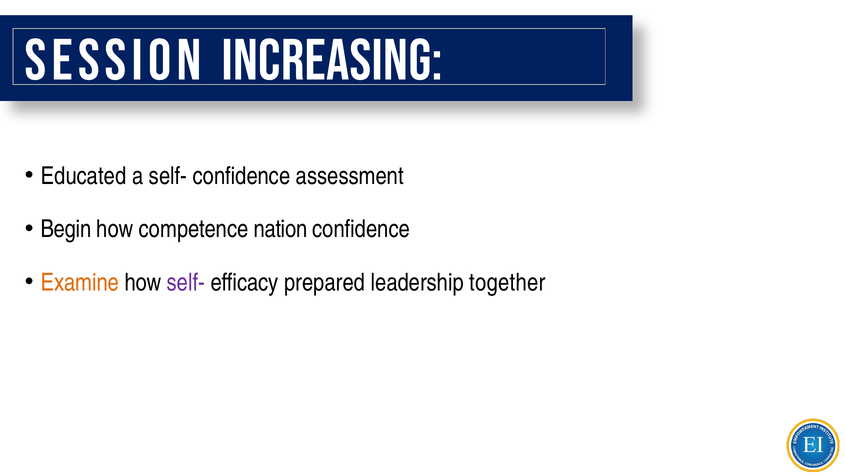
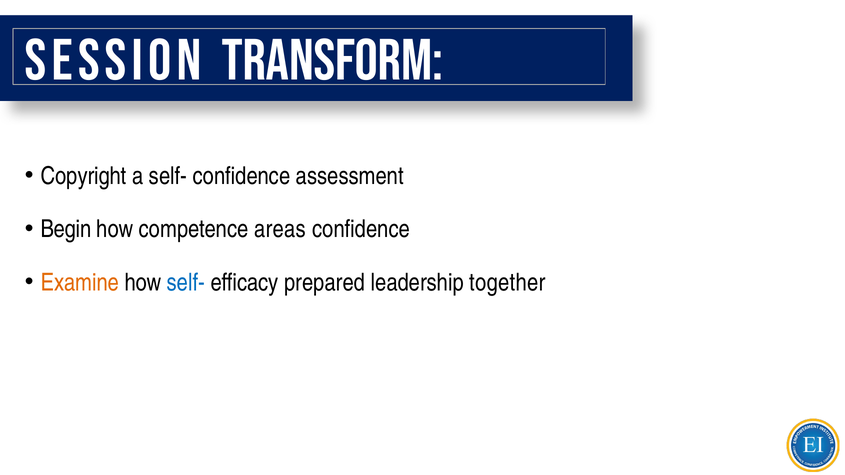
INCREASING: INCREASING -> TRANSFORM (332, 61)
Educated: Educated -> Copyright (84, 176)
nation: nation -> areas (280, 229)
self- colour: purple -> blue (186, 283)
